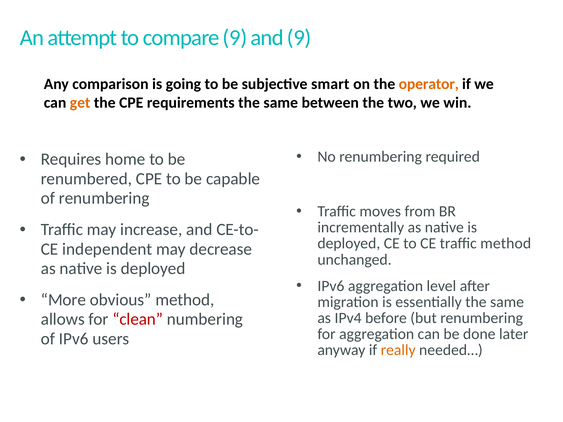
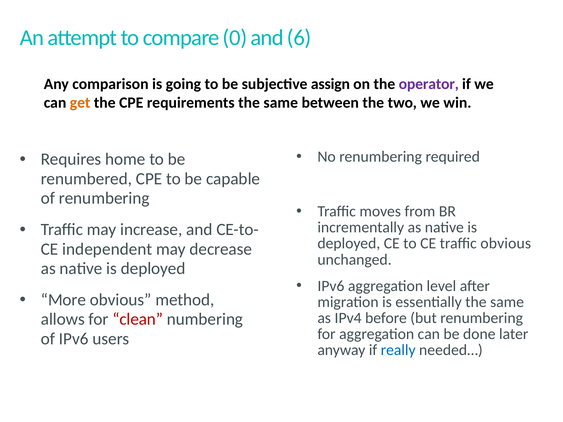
compare 9: 9 -> 0 (235, 38)
and 9: 9 -> 6 (299, 38)
smart: smart -> assign (330, 84)
operator colour: orange -> purple (429, 84)
traffic method: method -> obvious (506, 244)
really colour: orange -> blue (398, 350)
